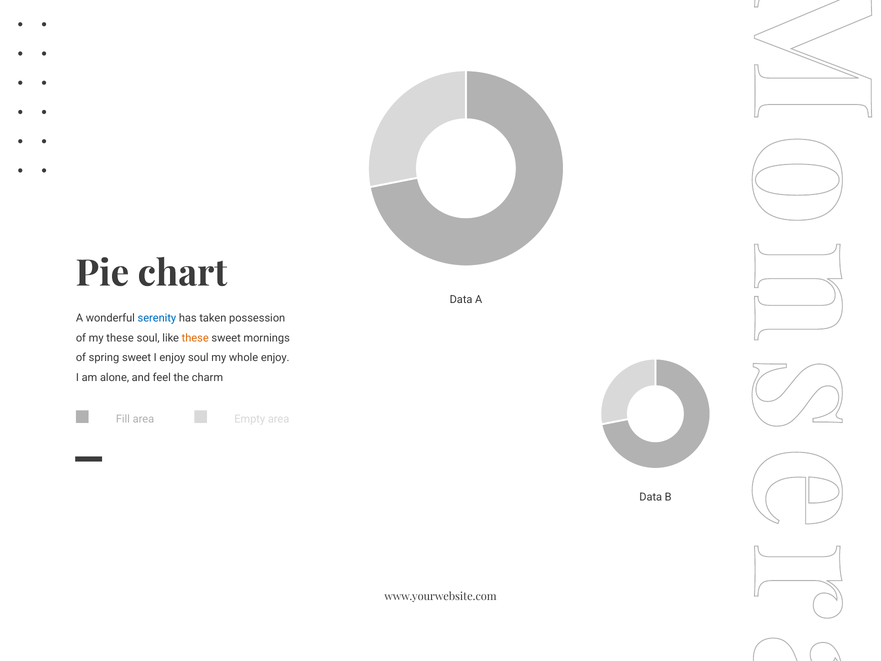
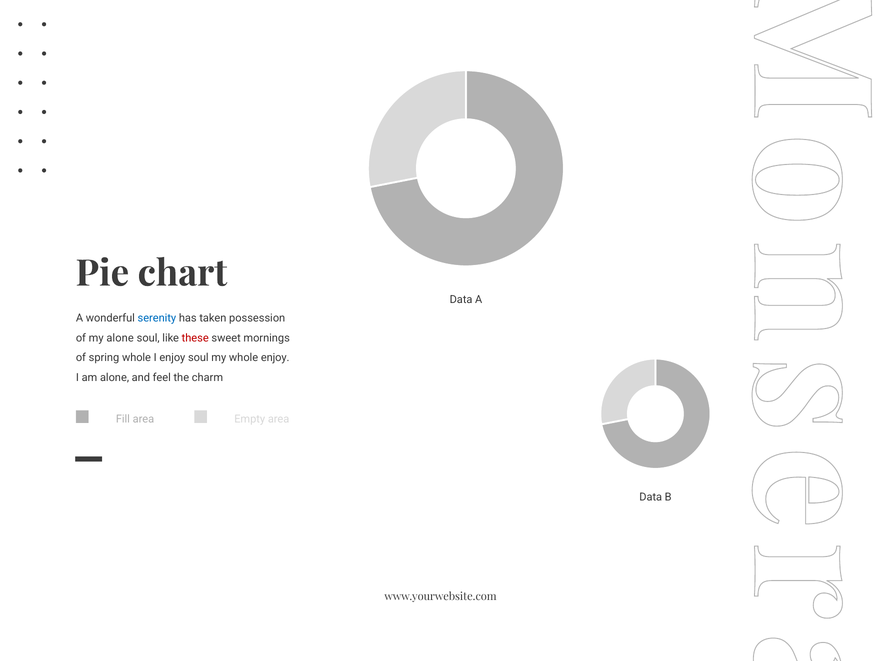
my these: these -> alone (120, 338)
these colour: orange -> red (195, 338)
spring sweet: sweet -> whole (137, 358)
